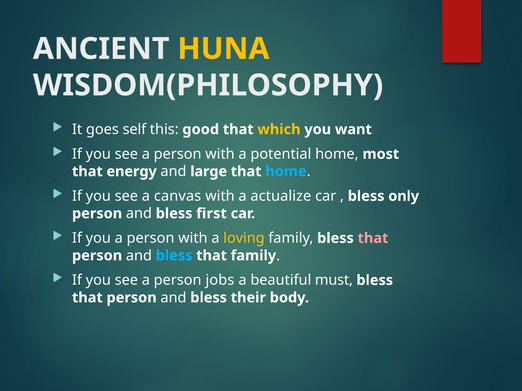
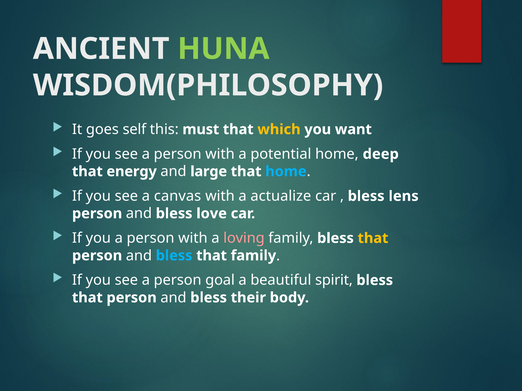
HUNA colour: yellow -> light green (223, 49)
good: good -> must (201, 130)
most: most -> deep (381, 154)
only: only -> lens (404, 196)
first: first -> love (212, 214)
loving colour: yellow -> pink (244, 238)
that colour: pink -> yellow (373, 238)
jobs: jobs -> goal (220, 281)
must: must -> spirit (334, 281)
